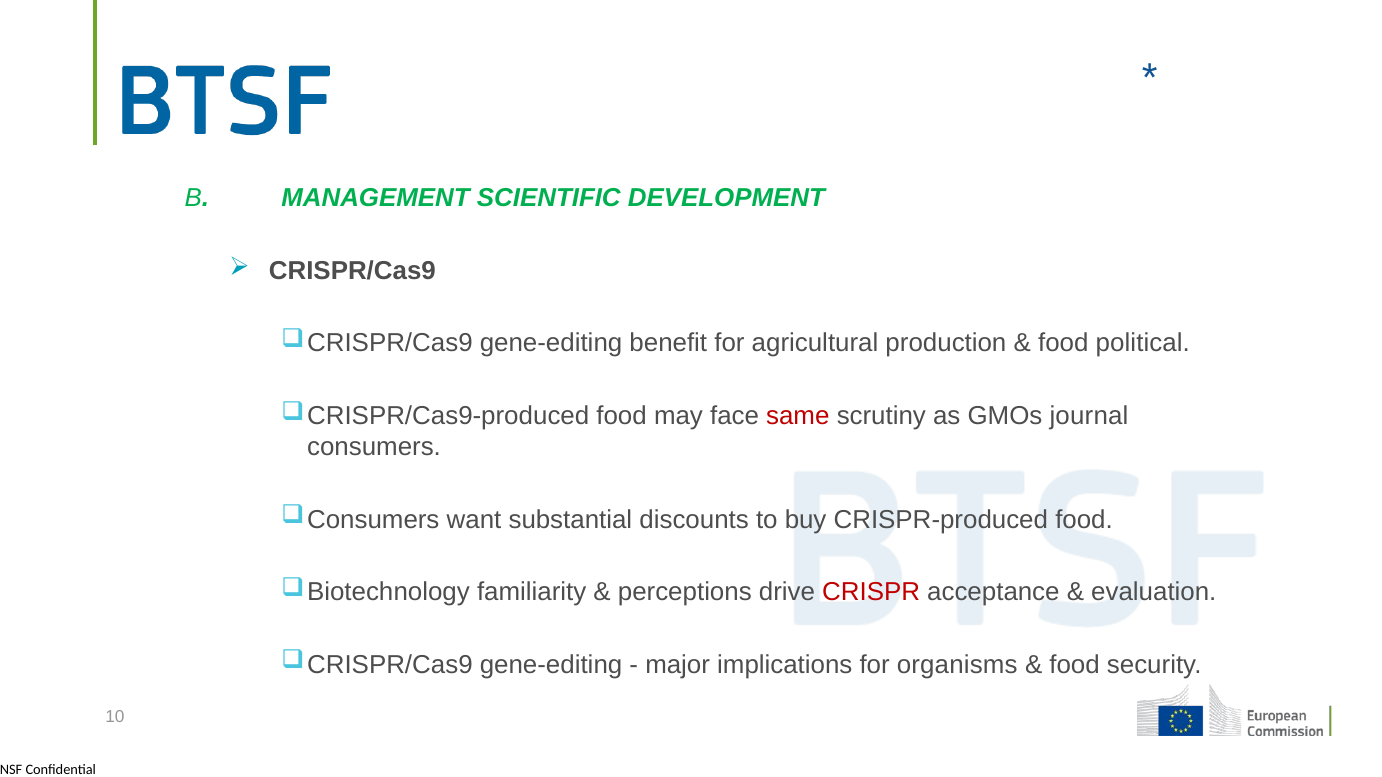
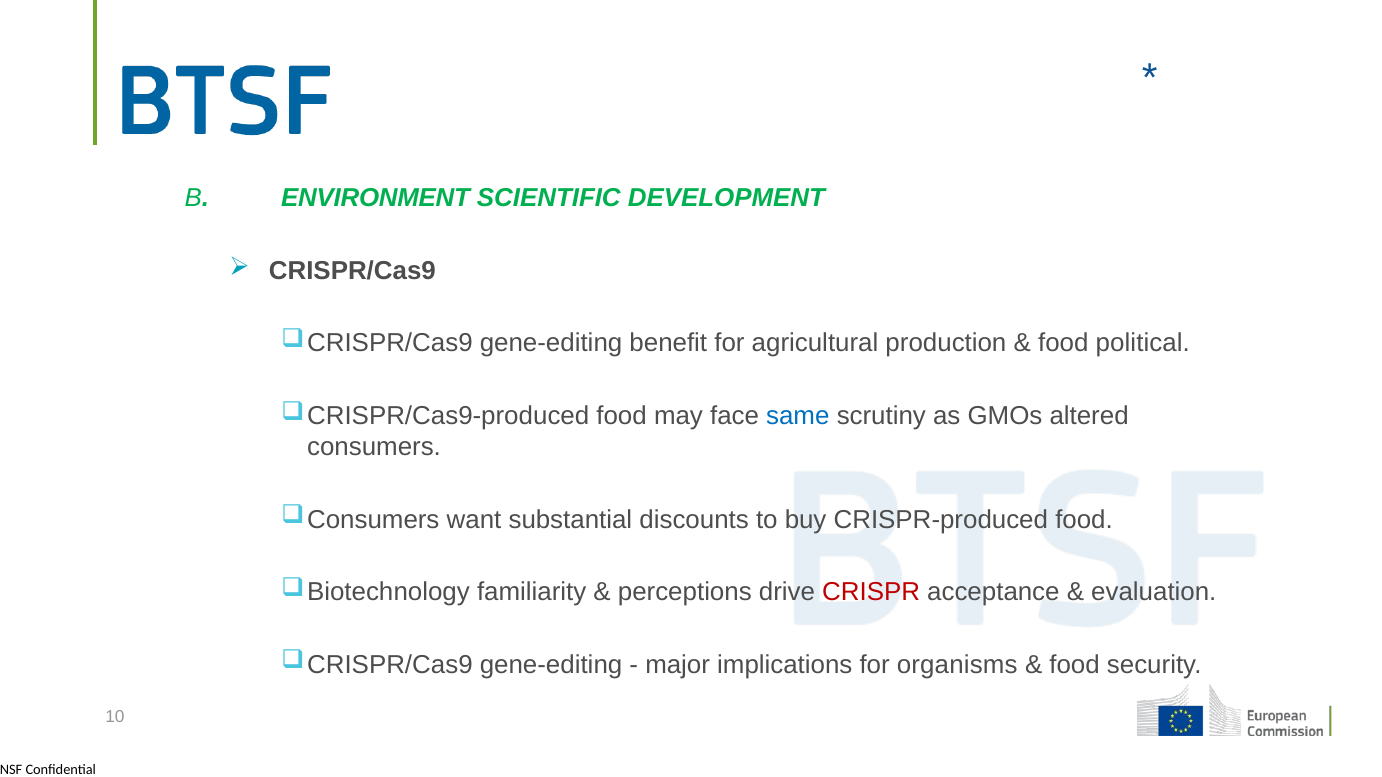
MANAGEMENT: MANAGEMENT -> ENVIRONMENT (376, 199)
same colour: red -> blue (798, 416)
journal: journal -> altered (1089, 416)
